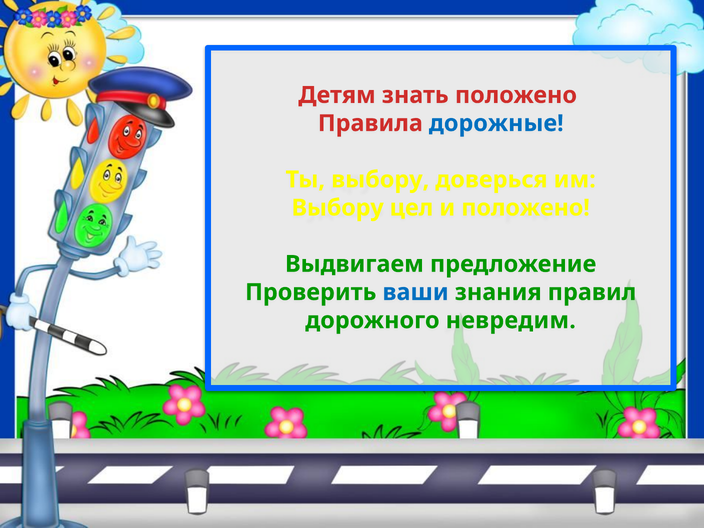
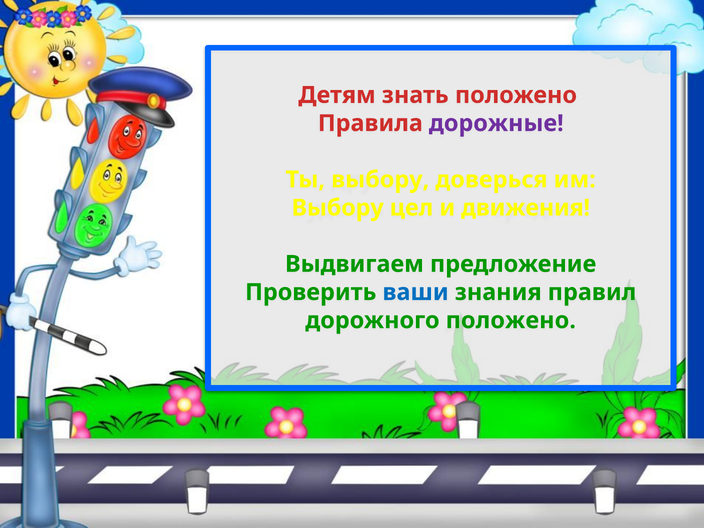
дорожные colour: blue -> purple (496, 123)
и положено: положено -> движения (526, 208)
дорожного невредим: невредим -> положено (511, 320)
